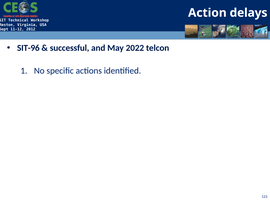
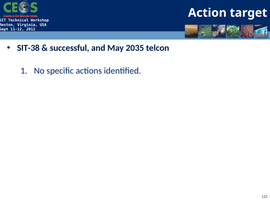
delays: delays -> target (248, 13)
SIT-96: SIT-96 -> SIT-38 (28, 48)
2022: 2022 -> 2035 (135, 48)
